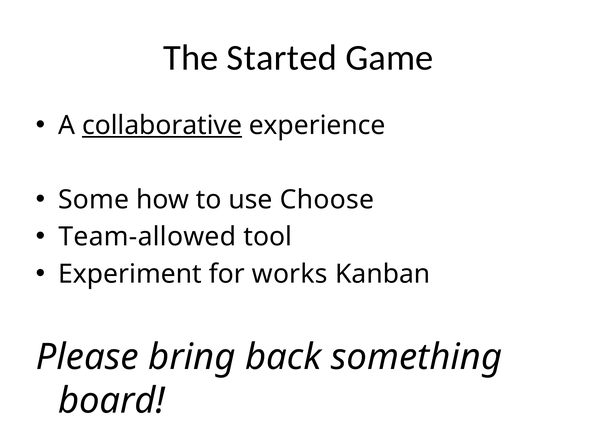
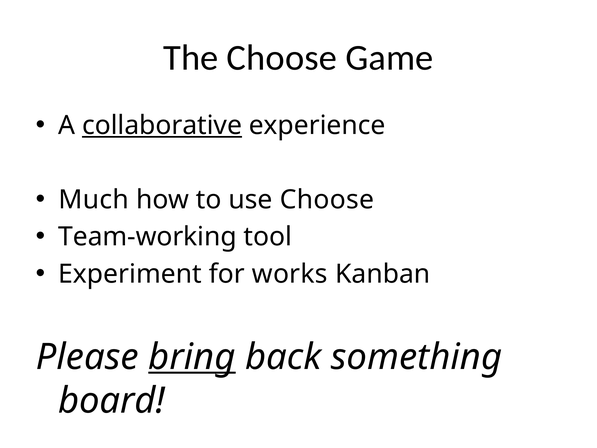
The Started: Started -> Choose (282, 58)
Some: Some -> Much (94, 200)
Team-allowed: Team-allowed -> Team-working (147, 237)
bring underline: none -> present (192, 357)
